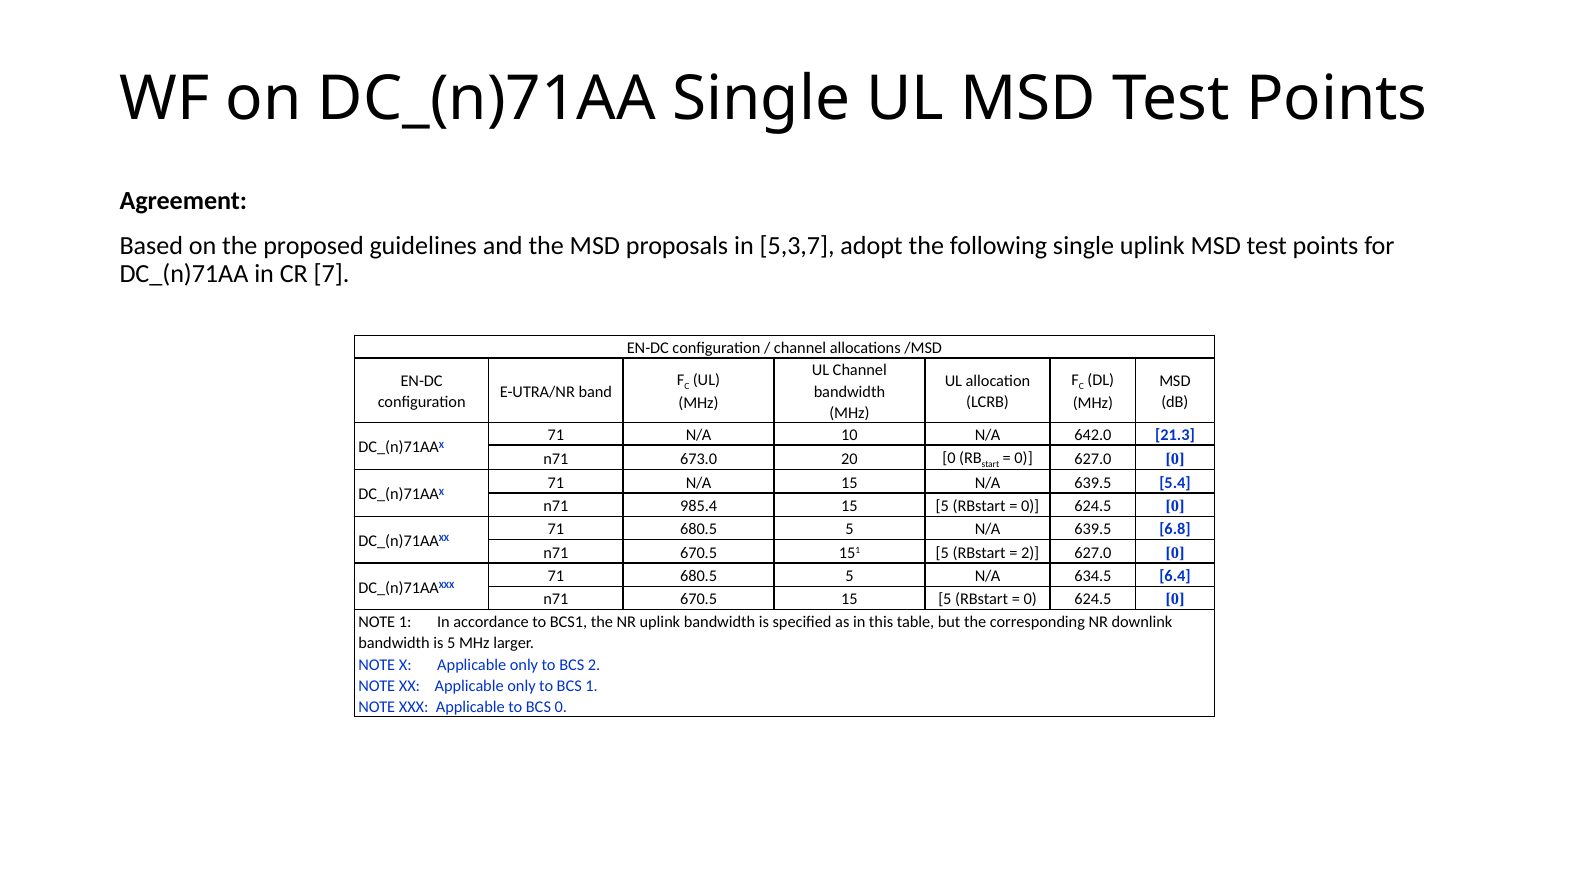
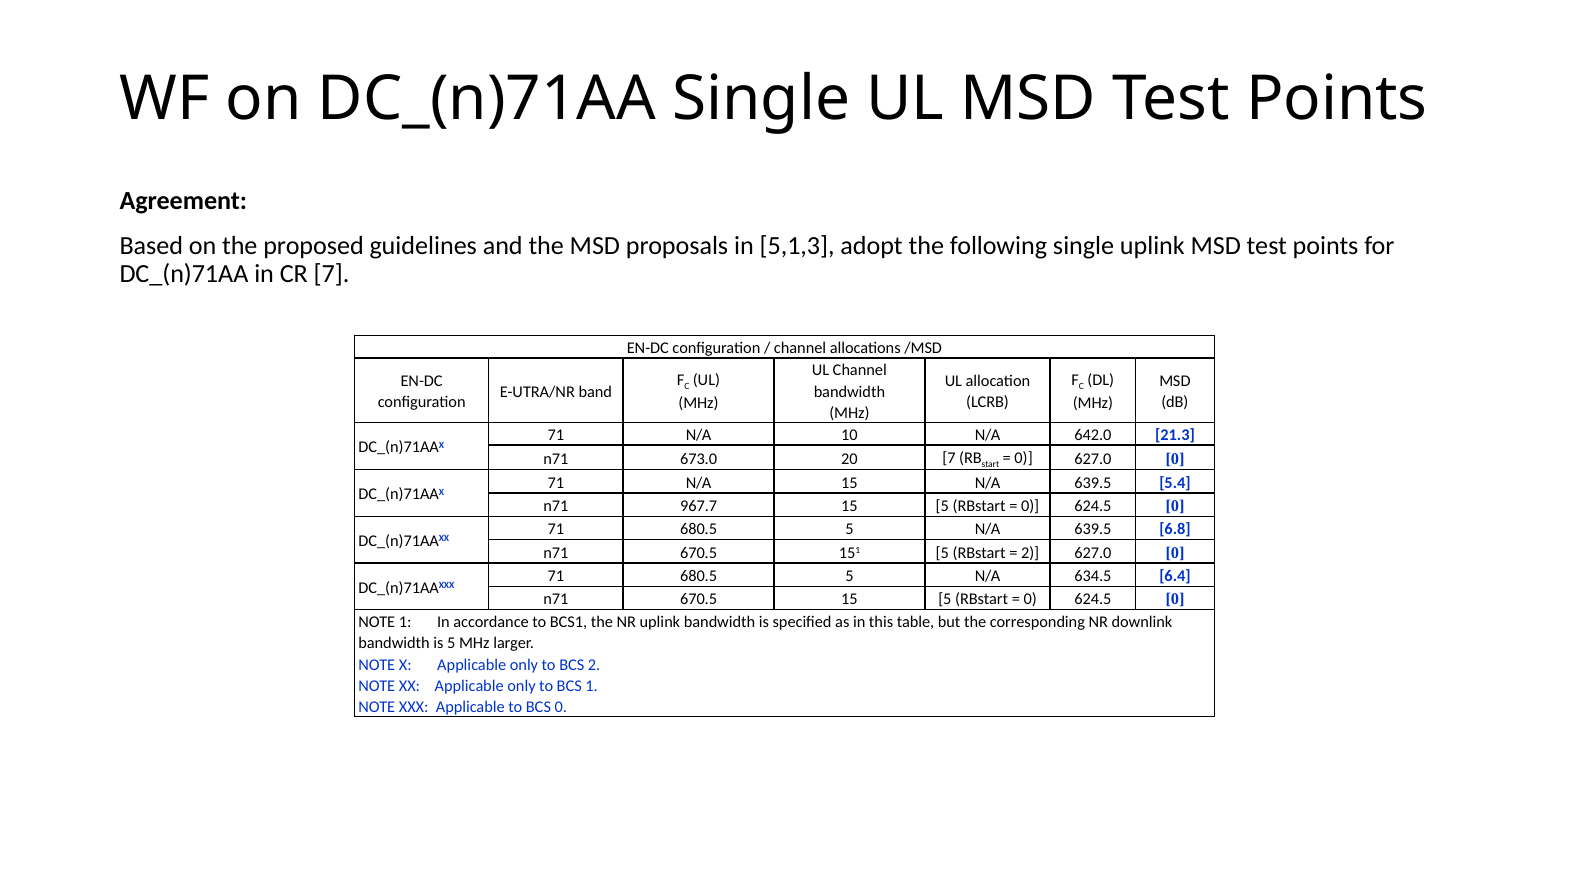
5,3,7: 5,3,7 -> 5,1,3 (797, 246)
20 0: 0 -> 7 (949, 458)
985.4: 985.4 -> 967.7 (699, 506)
